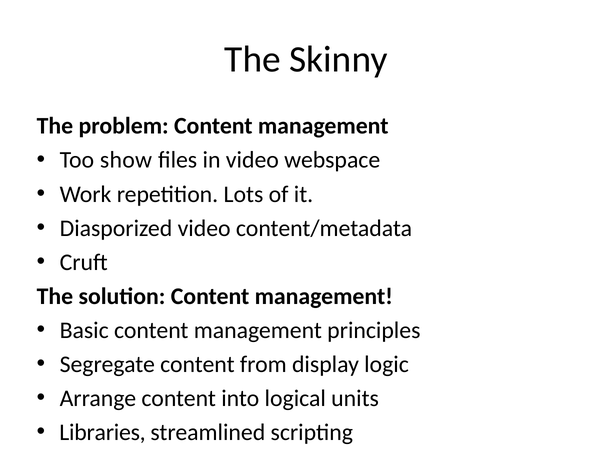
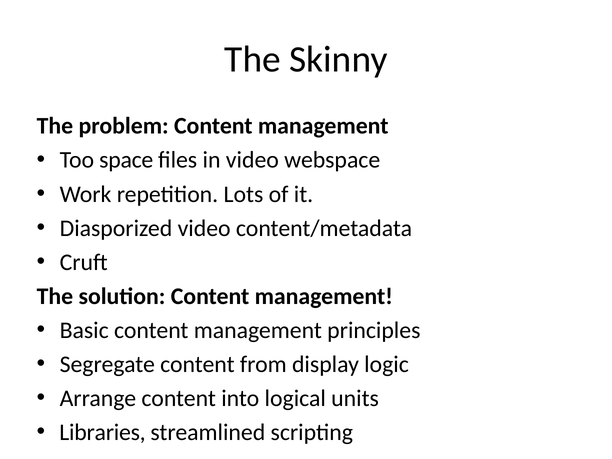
show: show -> space (126, 160)
